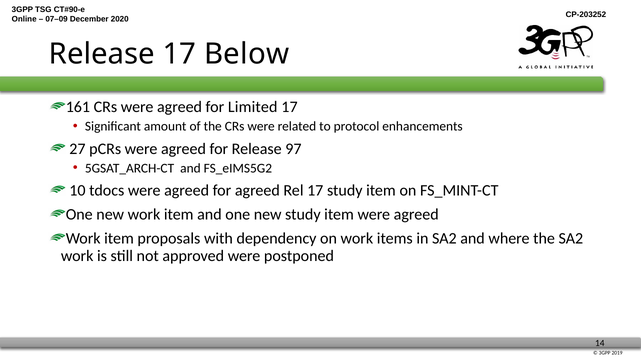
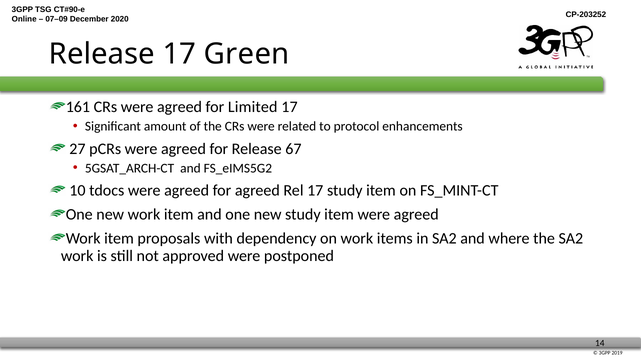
Below: Below -> Green (247, 54)
97: 97 -> 67 (293, 149)
